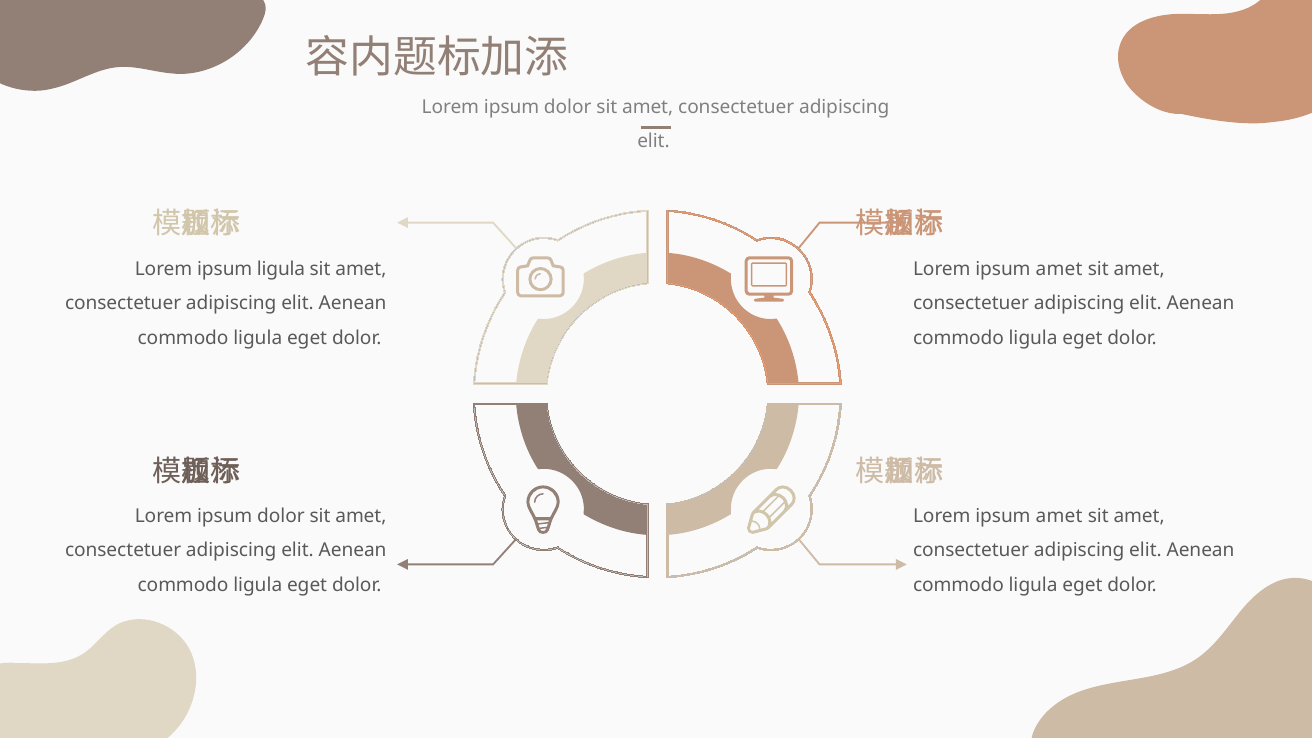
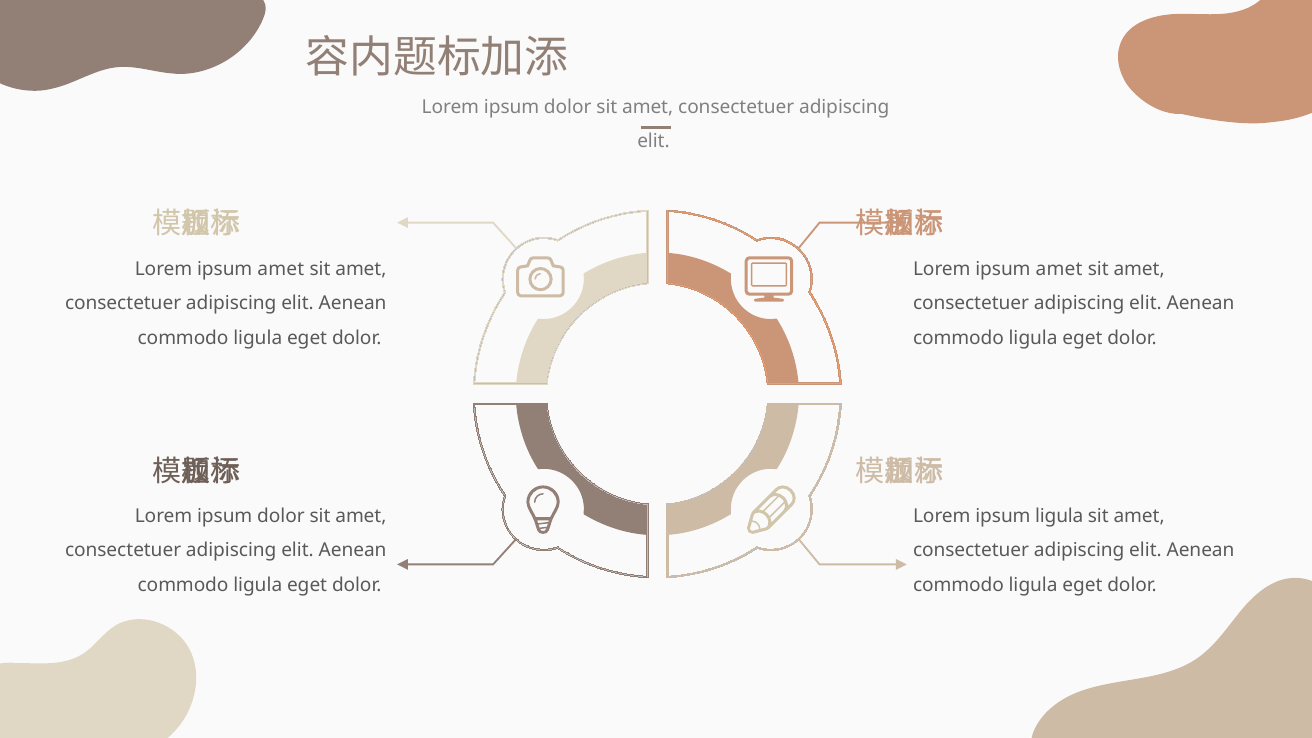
ligula: ligula -> amet (281, 269)
amet: amet -> ligula (1059, 516)
